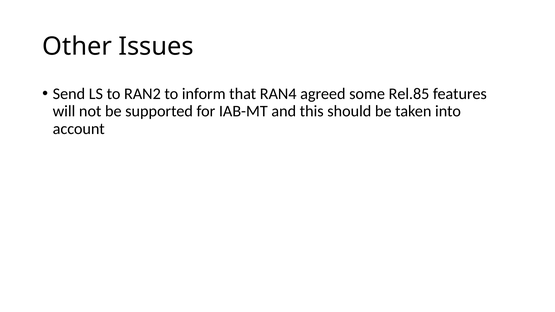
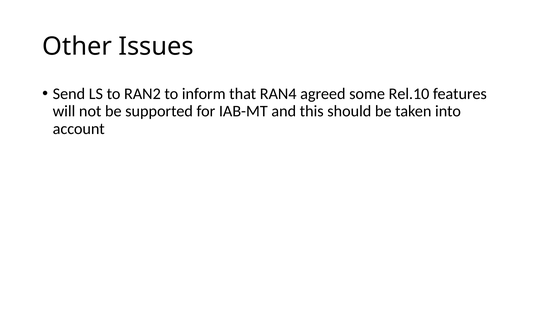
Rel.85: Rel.85 -> Rel.10 (409, 94)
